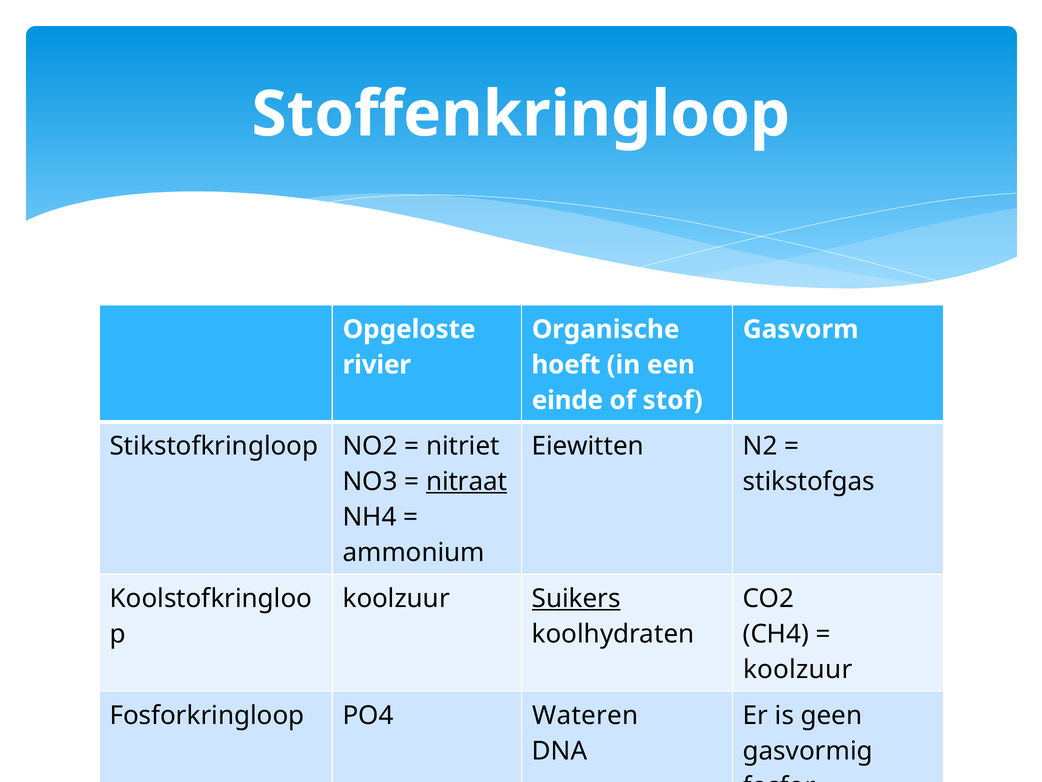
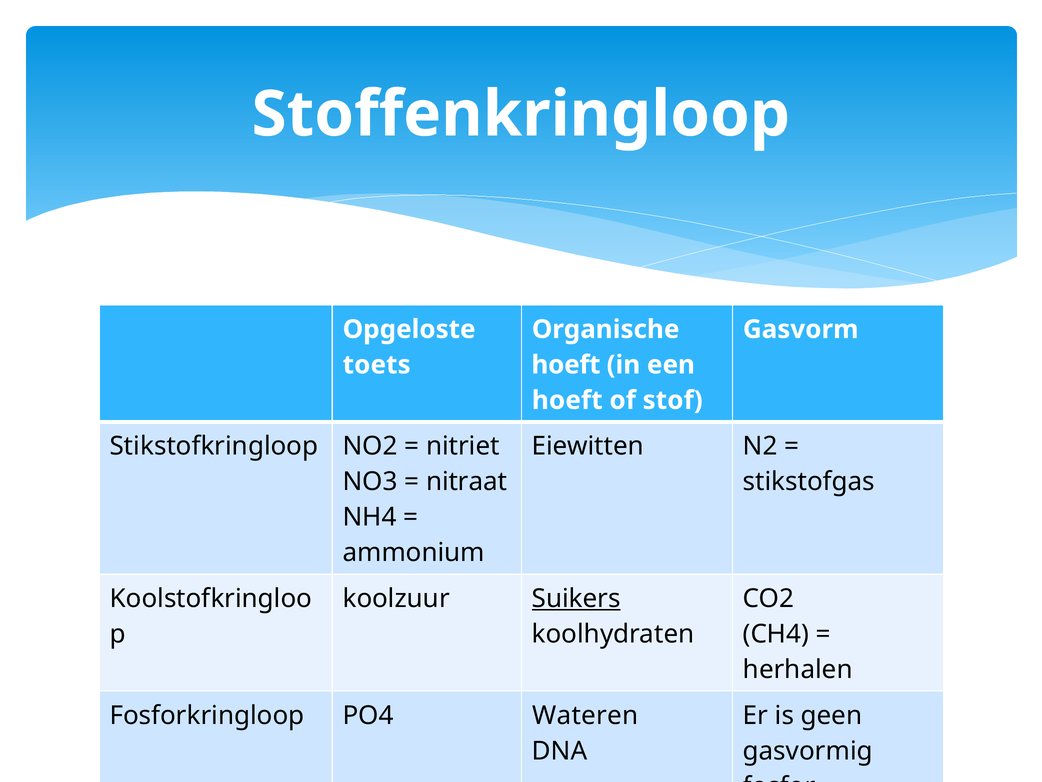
rivier: rivier -> toets (377, 365)
einde: einde -> hoeft (567, 400)
nitraat underline: present -> none (467, 481)
koolzuur: koolzuur -> herhalen (798, 669)
